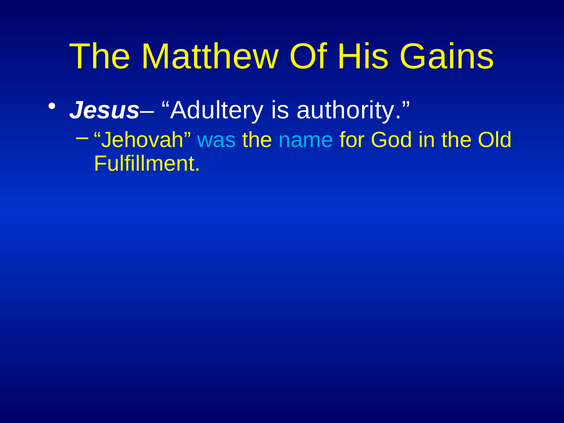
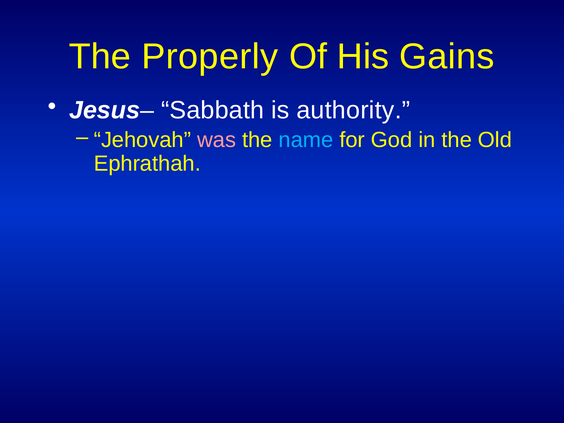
Matthew: Matthew -> Properly (210, 57)
Adultery: Adultery -> Sabbath (213, 110)
was colour: light blue -> pink (217, 140)
Fulfillment: Fulfillment -> Ephrathah (147, 164)
